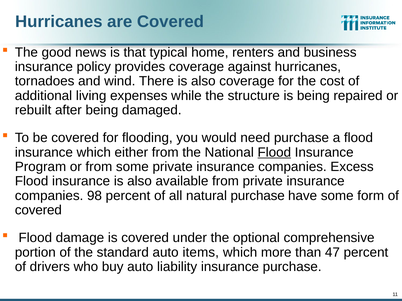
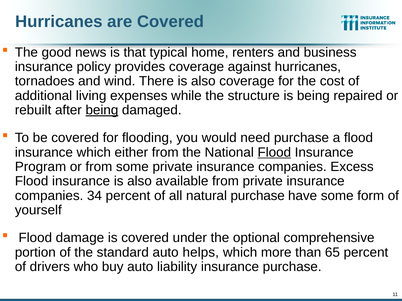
being underline: none -> present (102, 110)
98: 98 -> 34 (95, 196)
covered: covered -> yourself (38, 210)
items: items -> helps (201, 253)
47: 47 -> 65 (332, 253)
